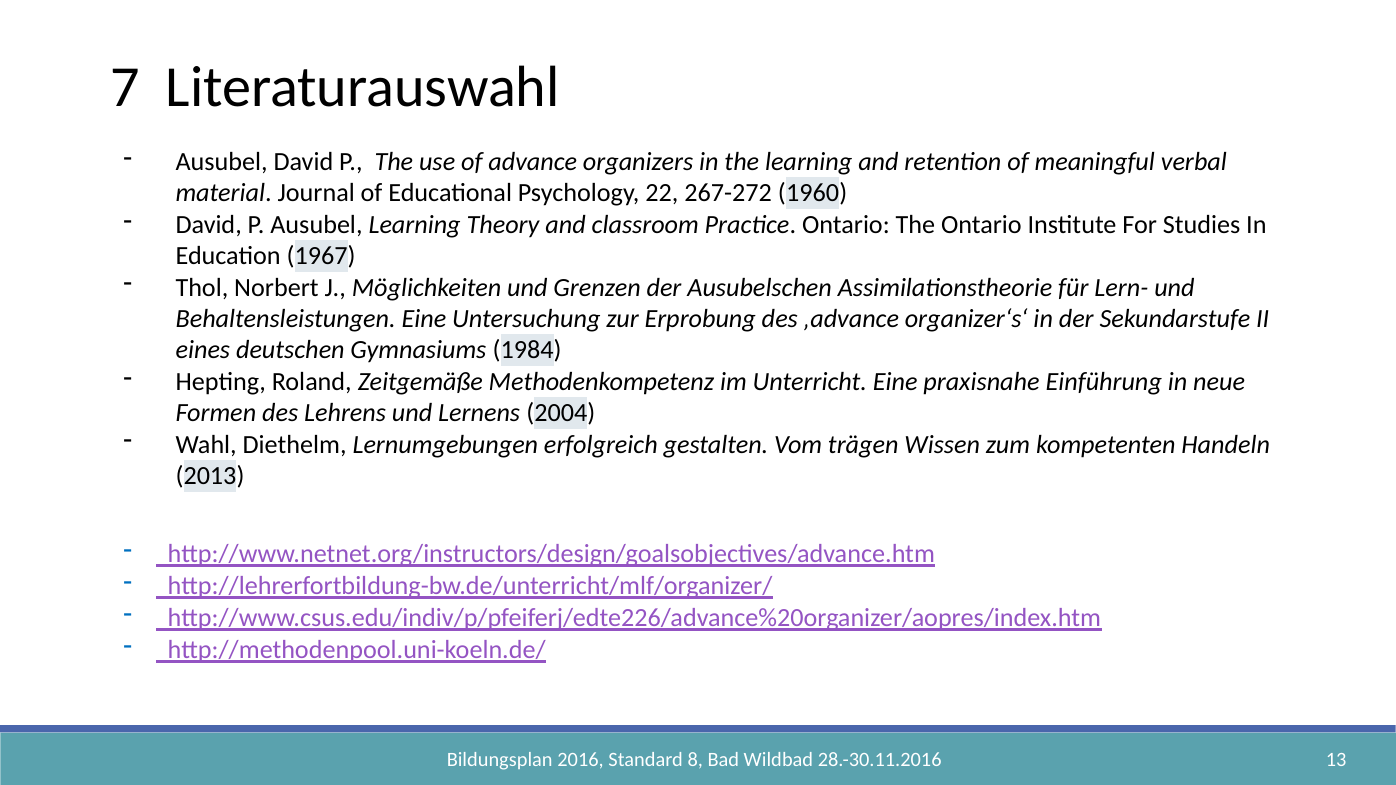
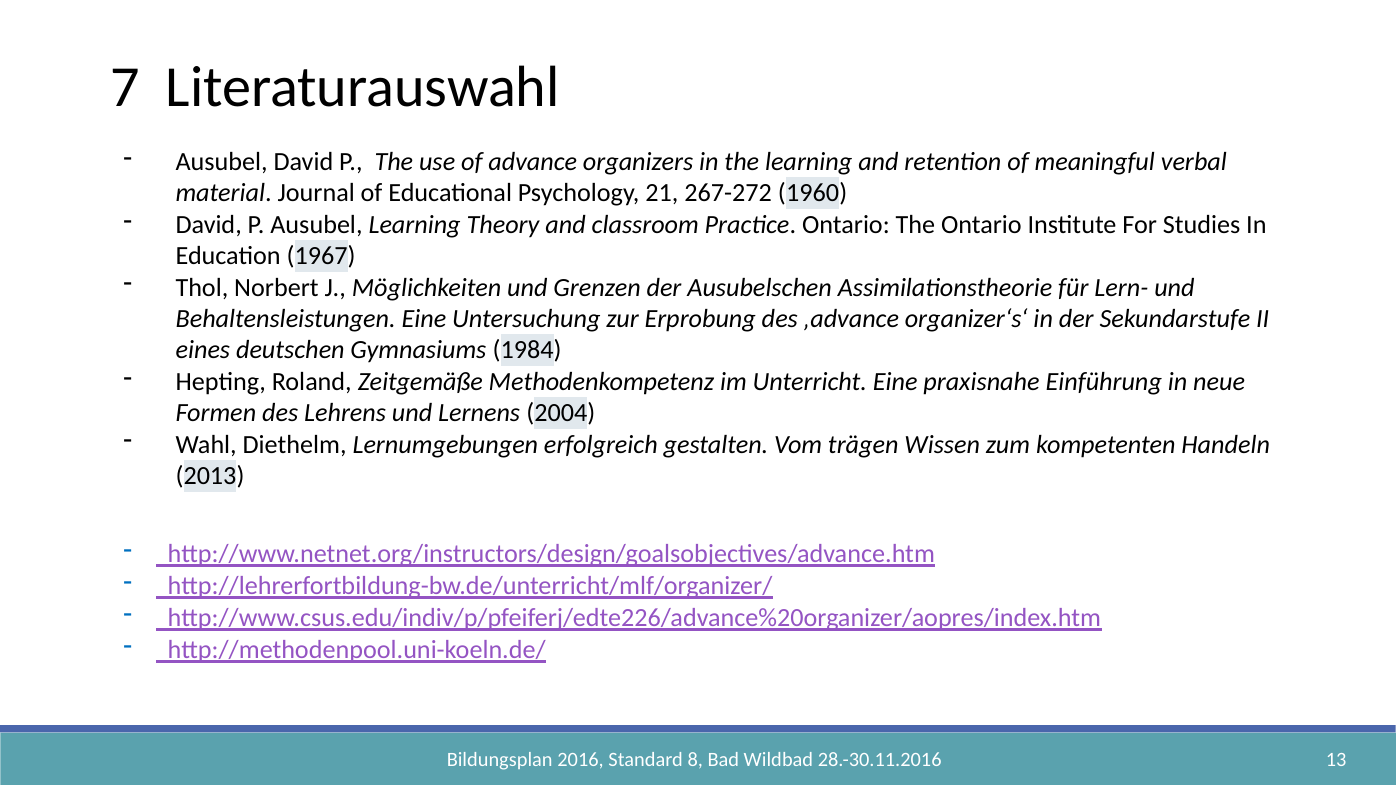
22: 22 -> 21 (662, 193)
